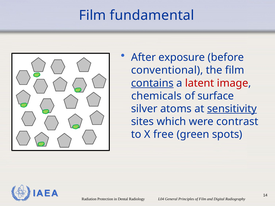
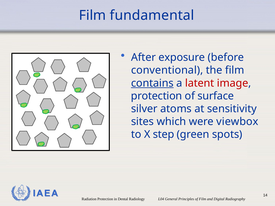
chemicals: chemicals -> protection (157, 96)
sensitivity underline: present -> none (232, 109)
contrast: contrast -> viewbox (237, 122)
free: free -> step (164, 135)
